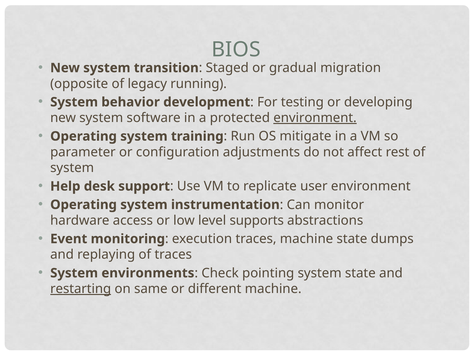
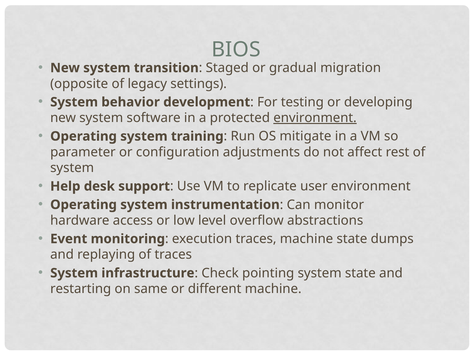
running: running -> settings (199, 84)
supports: supports -> overflow (257, 221)
environments: environments -> infrastructure (148, 273)
restarting underline: present -> none (81, 289)
